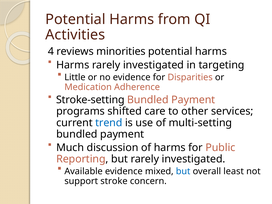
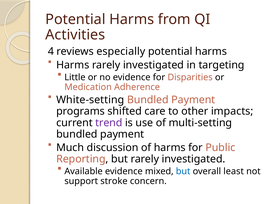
minorities: minorities -> especially (121, 51)
Stroke-setting: Stroke-setting -> White-setting (90, 100)
services: services -> impacts (232, 111)
trend colour: blue -> purple (109, 123)
